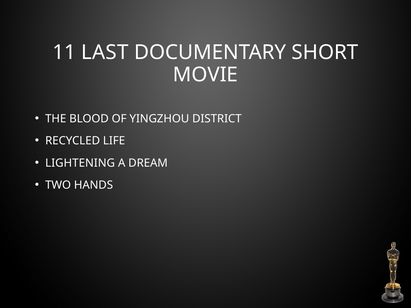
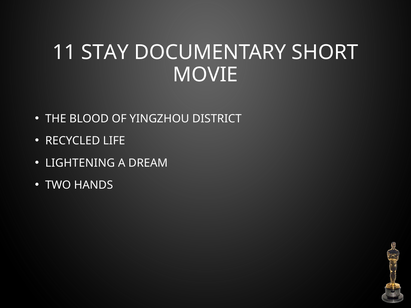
LAST: LAST -> STAY (105, 52)
